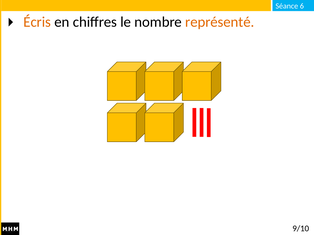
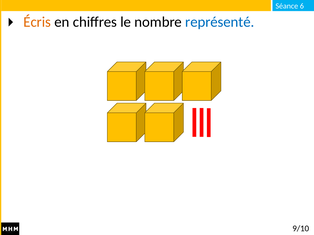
représenté colour: orange -> blue (220, 22)
